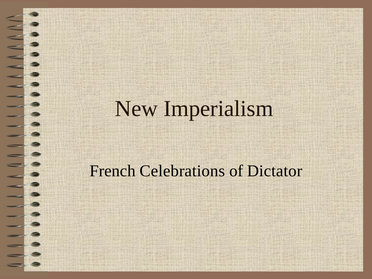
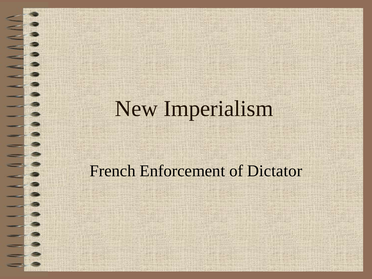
Celebrations: Celebrations -> Enforcement (182, 171)
